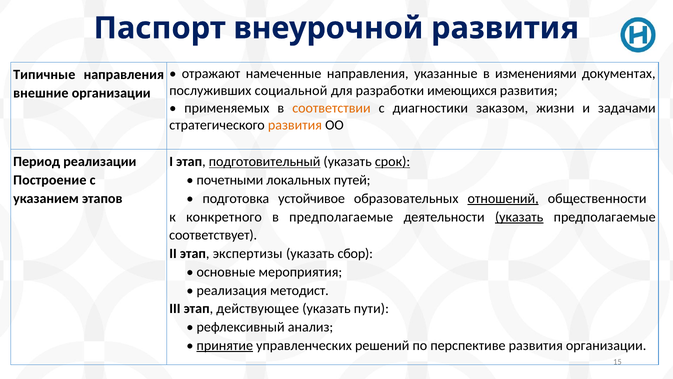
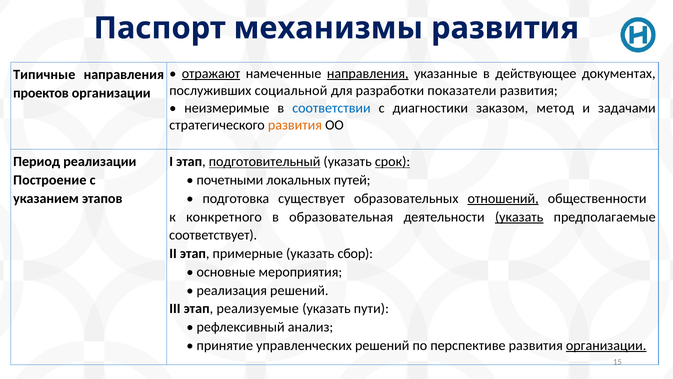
внеурочной: внеурочной -> механизмы (328, 28)
отражают underline: none -> present (211, 73)
направления underline: none -> present (368, 73)
изменениями: изменениями -> действующее (536, 73)
имеющихся: имеющихся -> показатели (462, 91)
внешние: внешние -> проектов (41, 93)
применяемых: применяемых -> неизмеримые (227, 108)
соответствии colour: orange -> blue (331, 108)
жизни: жизни -> метод (555, 108)
устойчивое: устойчивое -> существует (312, 198)
в предполагаемые: предполагаемые -> образовательная (341, 217)
экспертизы: экспертизы -> примерные (248, 253)
реализация методист: методист -> решений (299, 290)
действующее: действующее -> реализуемые (258, 308)
принятие underline: present -> none (225, 345)
организации underline: none -> present (606, 345)
